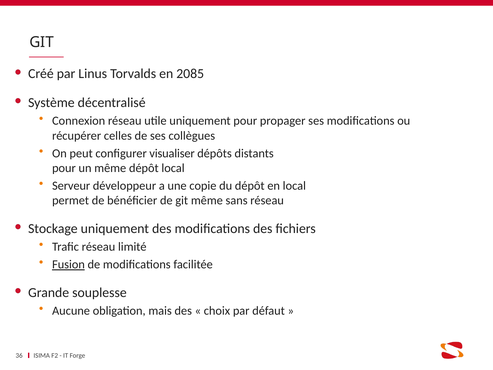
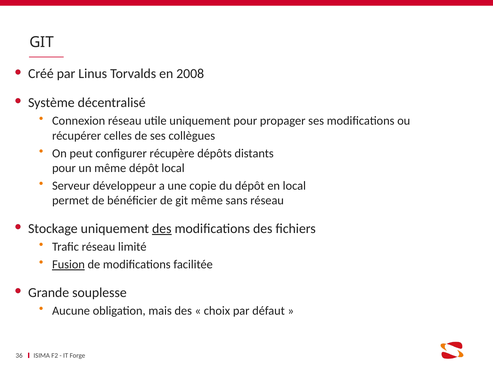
2085: 2085 -> 2008 (190, 74)
visualiser: visualiser -> récupère (172, 153)
des underline: none -> present (162, 228)
